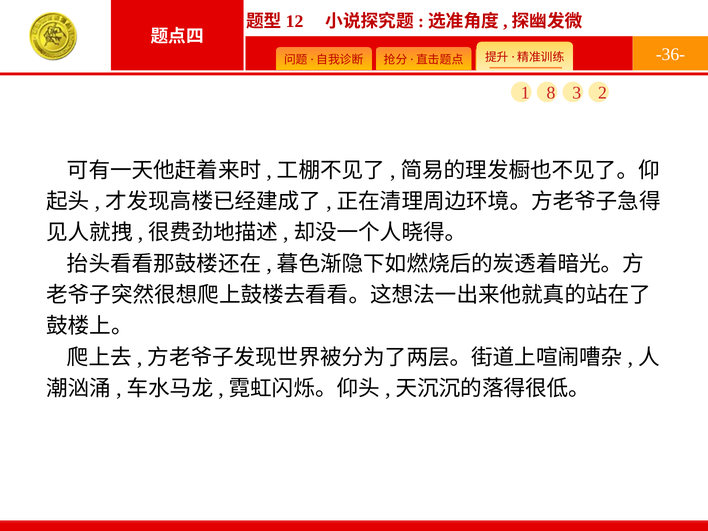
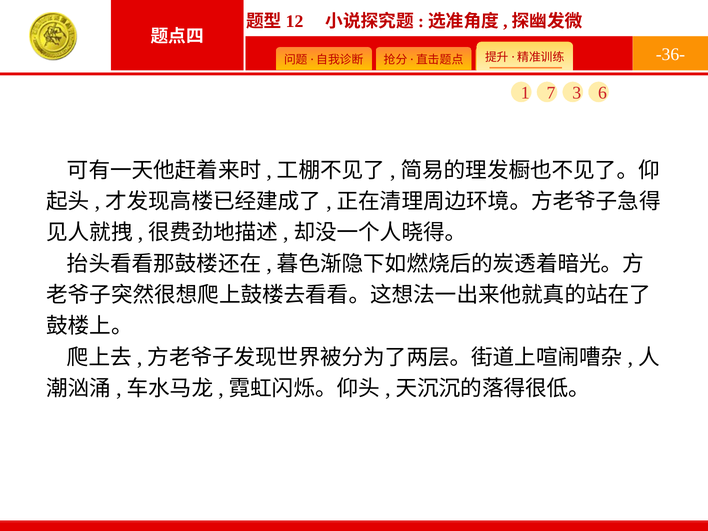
8: 8 -> 7 (551, 93)
2: 2 -> 6 (603, 93)
